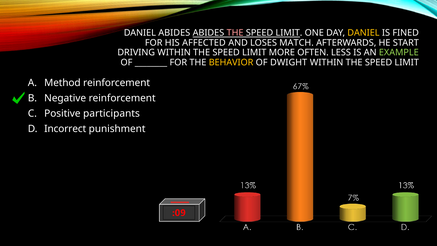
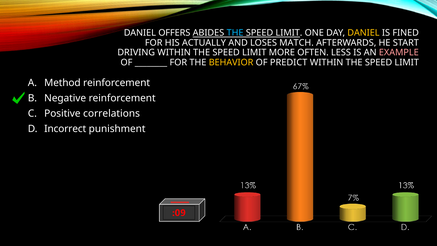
DANIEL ABIDES: ABIDES -> OFFERS (174, 33)
THE colour: pink -> light blue (235, 33)
AFFECTED: AFFECTED -> ACTUALLY (204, 43)
EXAMPLE colour: light green -> pink (399, 53)
DWIGHT: DWIGHT -> PREDICT (289, 62)
participants: participants -> correlations (112, 114)
